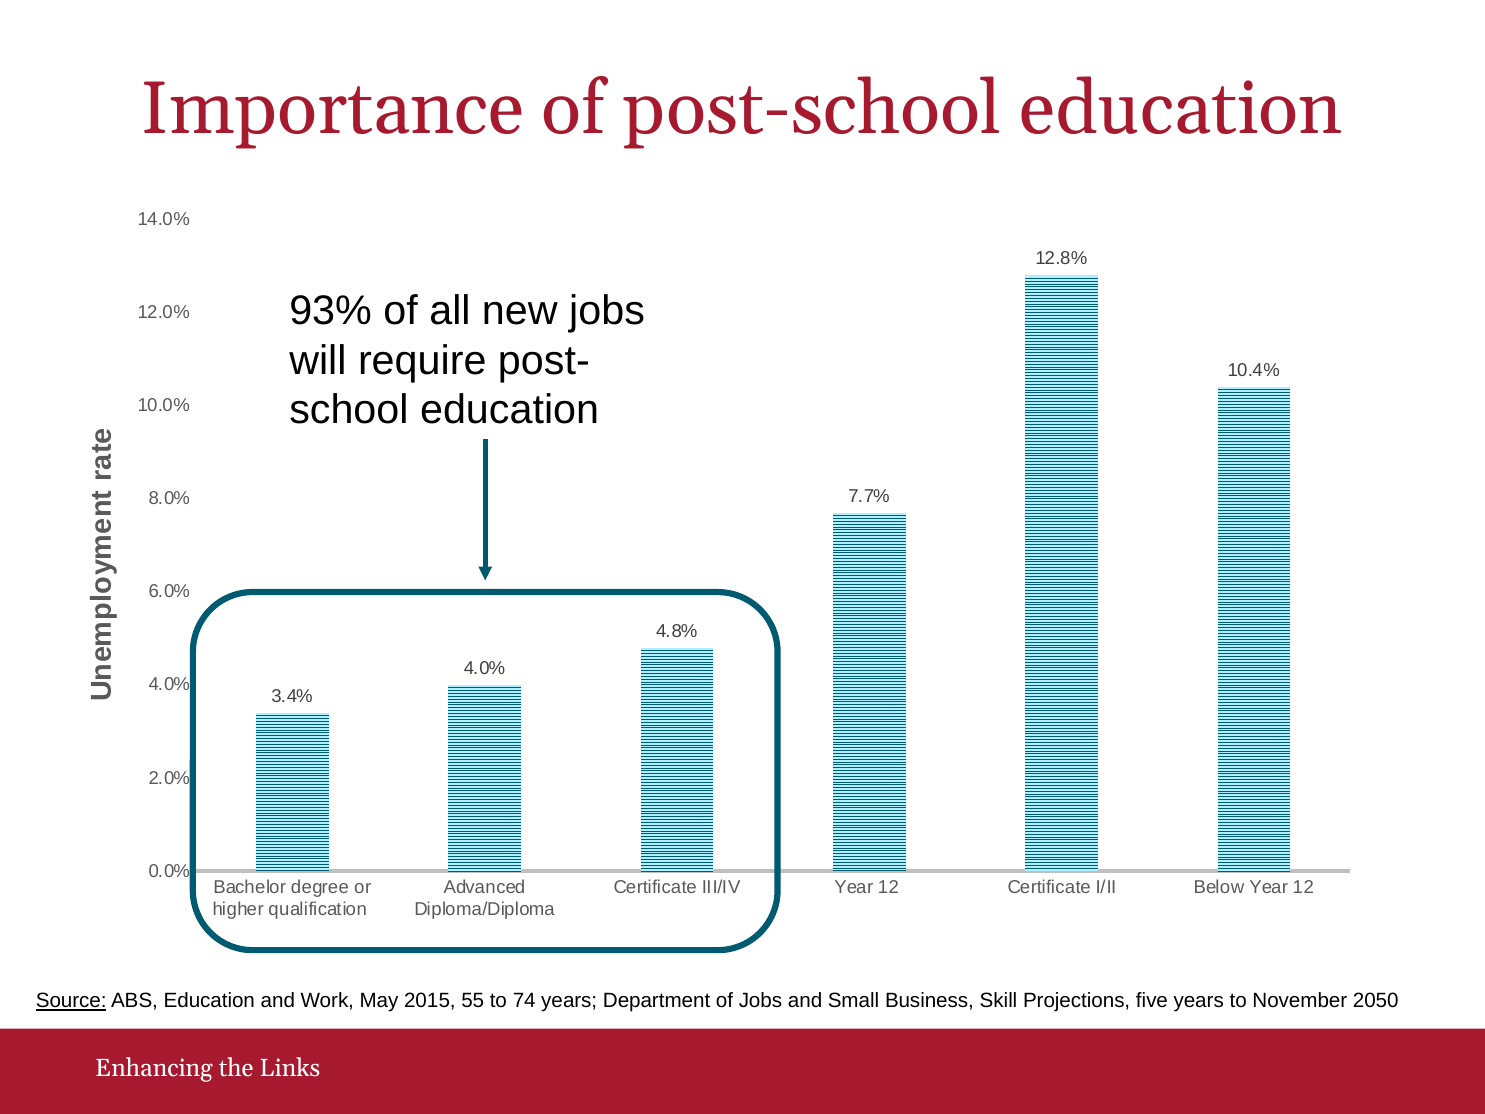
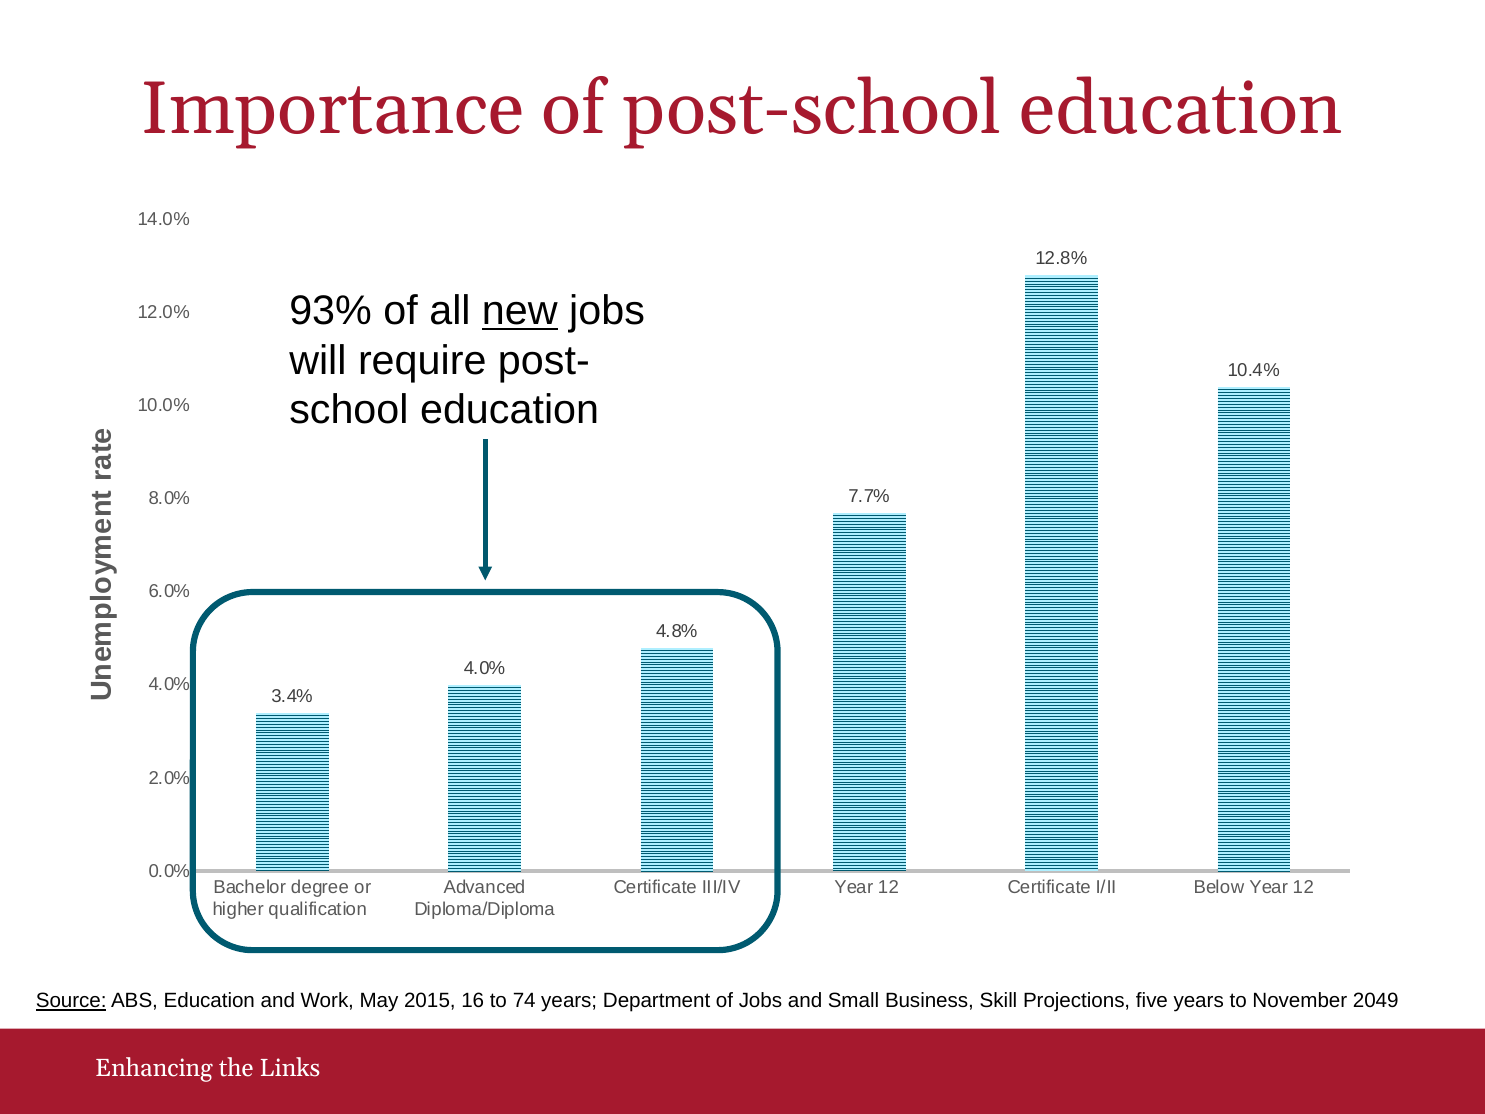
new underline: none -> present (520, 311)
55: 55 -> 16 (473, 1001)
2050: 2050 -> 2049 (1376, 1001)
